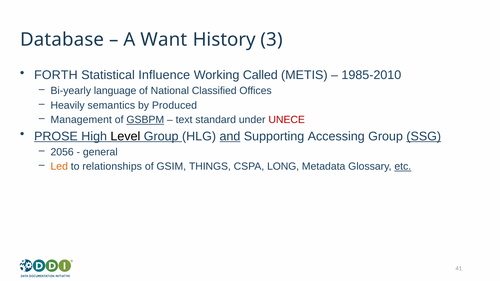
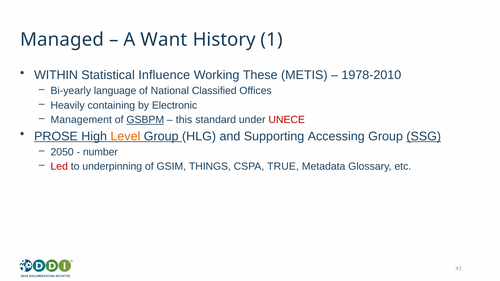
Database: Database -> Managed (62, 40)
3: 3 -> 1 (272, 40)
FORTH: FORTH -> WITHIN (56, 75)
Called: Called -> These (260, 75)
1985-2010: 1985-2010 -> 1978-2010 (371, 75)
semantics: semantics -> containing (111, 105)
Produced: Produced -> Electronic (175, 105)
text: text -> this (184, 120)
Level colour: black -> orange (125, 136)
and underline: present -> none (230, 136)
2056: 2056 -> 2050 (62, 152)
general: general -> number (100, 152)
Led colour: orange -> red (59, 167)
relationships: relationships -> underpinning (112, 167)
LONG: LONG -> TRUE (283, 167)
etc underline: present -> none (403, 167)
